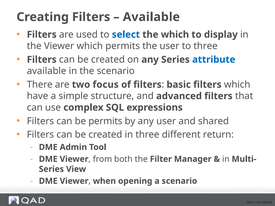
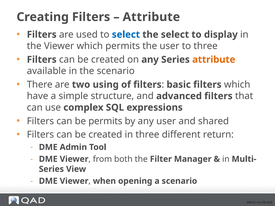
Available: Available -> Attribute (151, 17)
the which: which -> select (175, 35)
attribute colour: blue -> orange (214, 60)
focus: focus -> using (106, 85)
